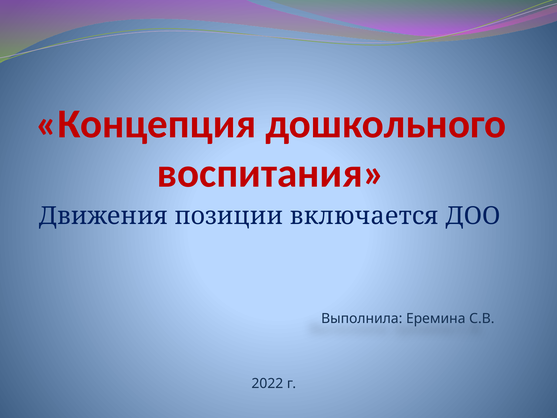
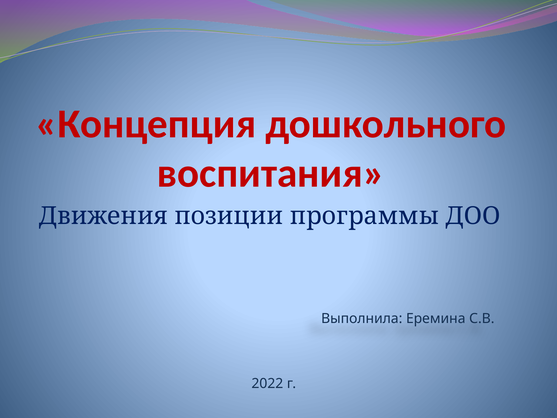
включается: включается -> программы (364, 216)
